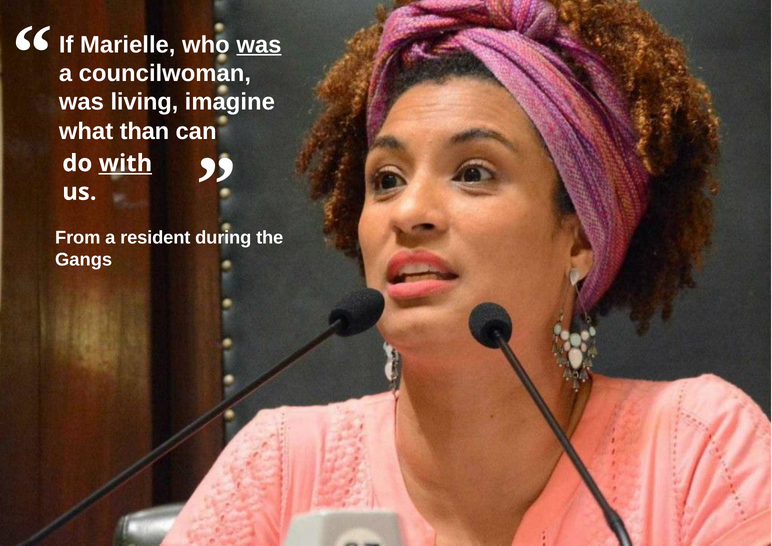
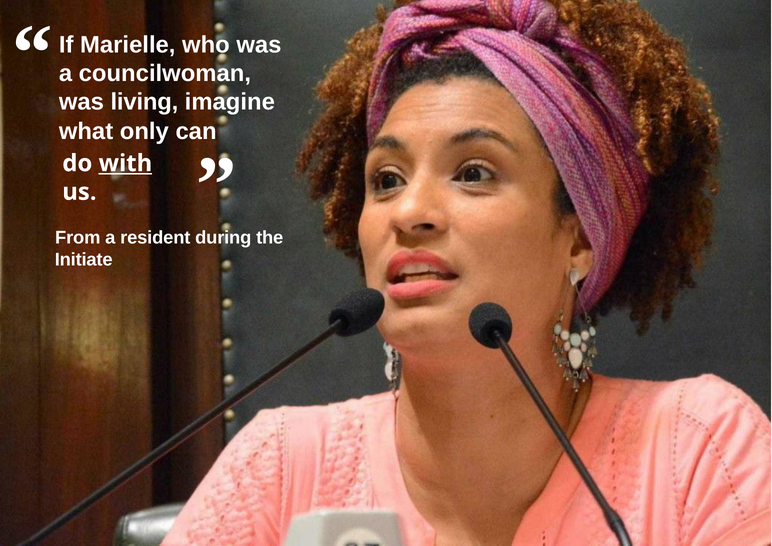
was underline: present -> none (259, 45)
than: than -> only (144, 131)
Gangs: Gangs -> Initiate (84, 260)
